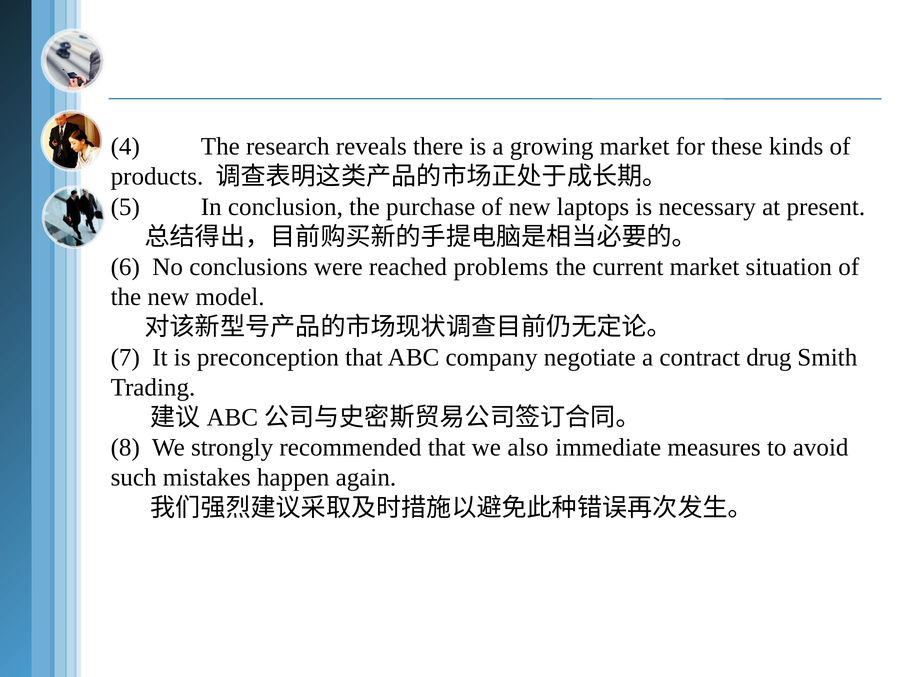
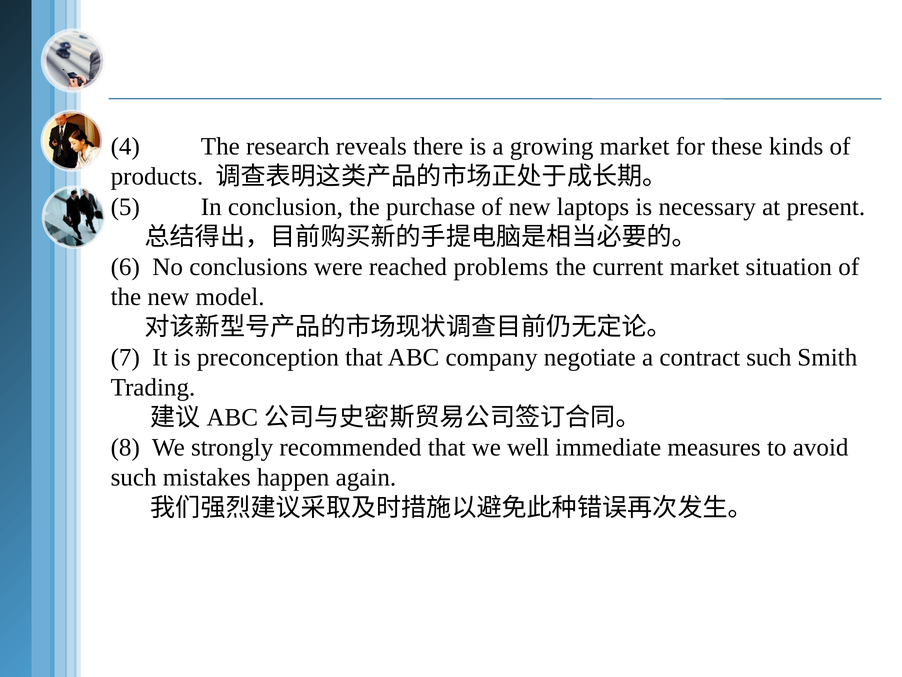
contract drug: drug -> such (769, 357)
also: also -> well (528, 447)
